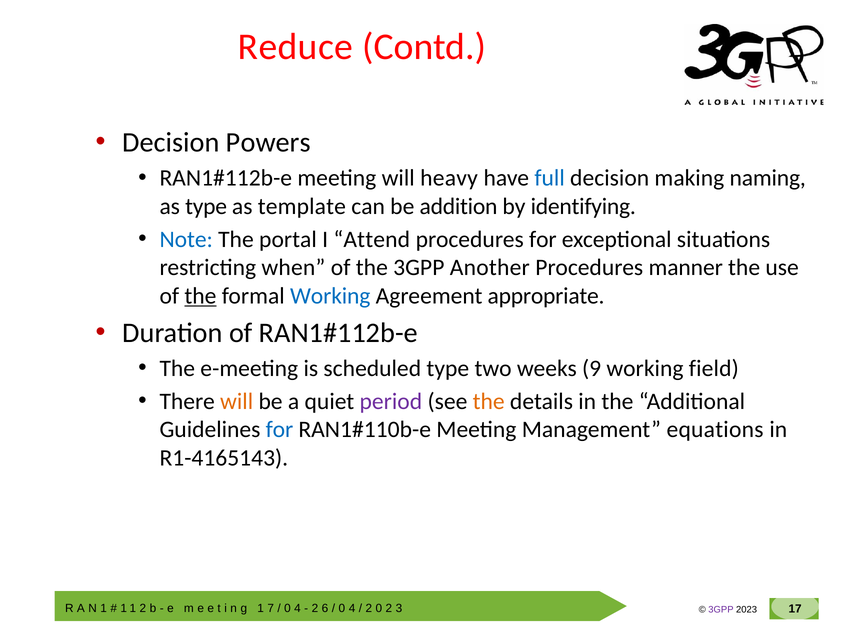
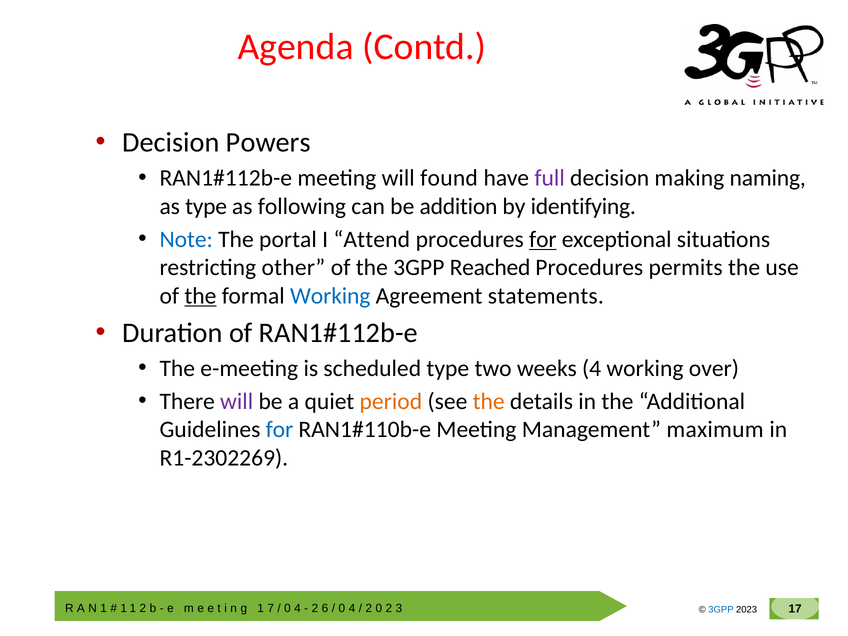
Reduce: Reduce -> Agenda (296, 47)
heavy: heavy -> found (449, 178)
full colour: blue -> purple (550, 178)
template: template -> following (302, 206)
for underline: none -> present (543, 239)
when: when -> other (293, 268)
Another: Another -> Reached (490, 268)
manner: manner -> permits (686, 268)
appropriate: appropriate -> statements (546, 296)
weeks 9: 9 -> 4 (592, 368)
field: field -> over (714, 368)
will colour: orange -> purple (237, 401)
period colour: purple -> orange (391, 401)
equations: equations -> maximum (715, 430)
R1-4165143: R1-4165143 -> R1-2302269 (224, 458)
3GPP colour: purple -> blue (721, 610)
